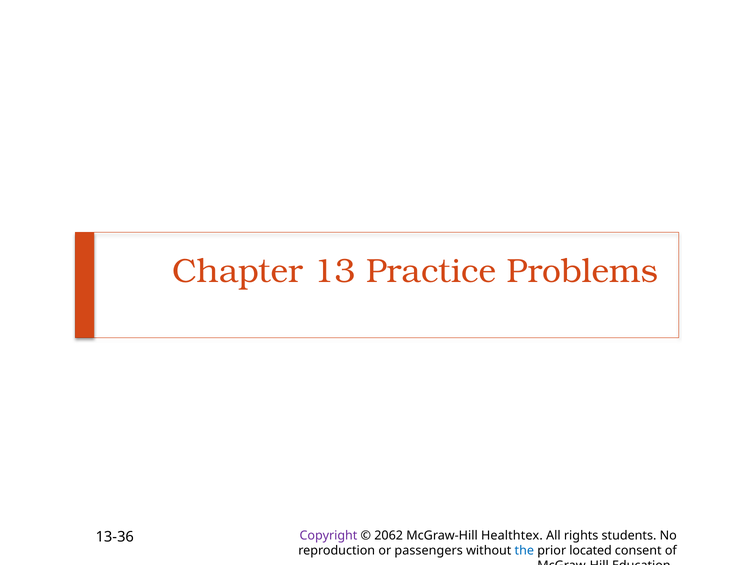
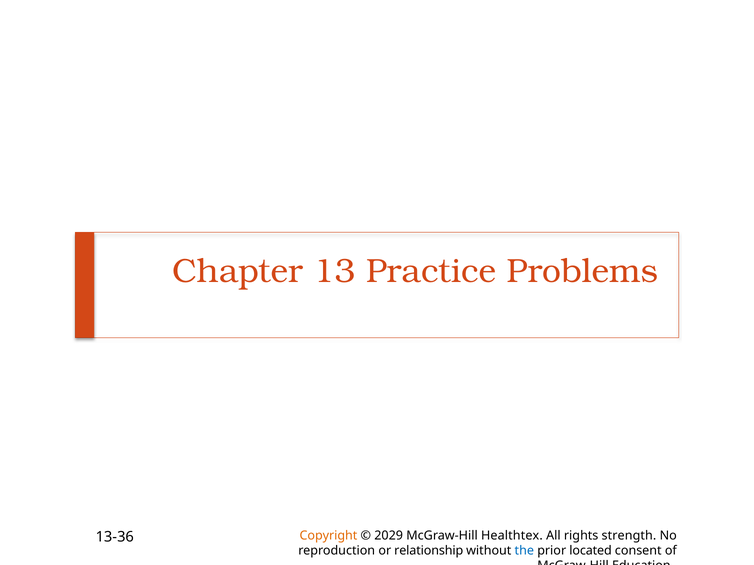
Copyright colour: purple -> orange (328, 536)
2062: 2062 -> 2029 (389, 536)
students: students -> strength (629, 536)
passengers: passengers -> relationship (429, 551)
